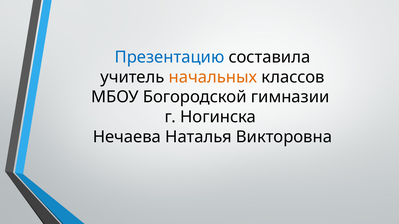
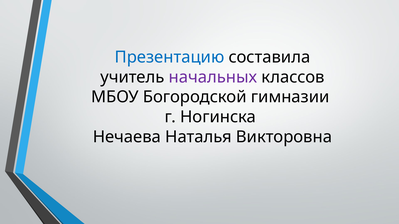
начальных colour: orange -> purple (213, 77)
